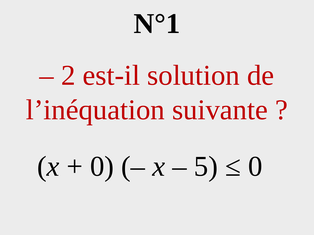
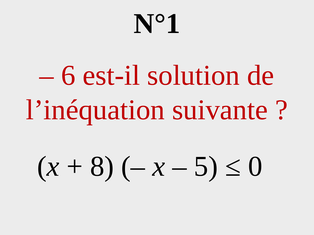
2: 2 -> 6 (68, 75)
0: 0 -> 8 (102, 167)
